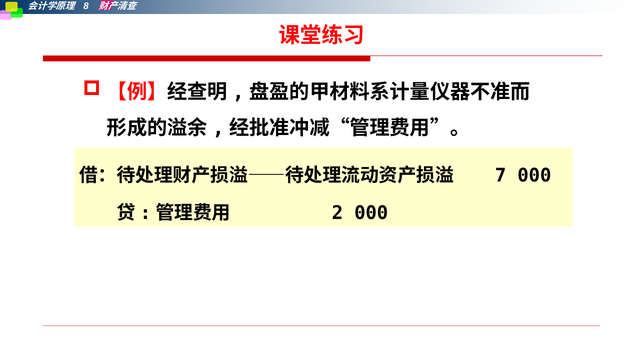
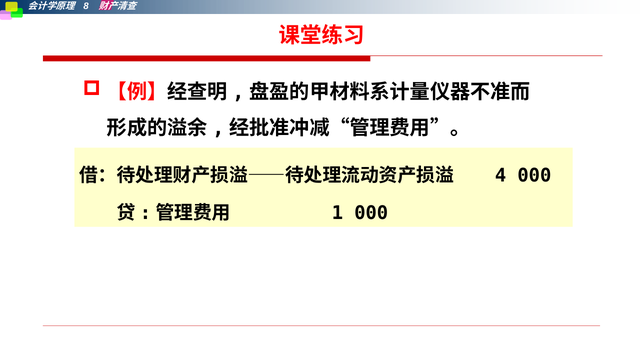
7: 7 -> 4 (501, 175)
2: 2 -> 1 (337, 213)
